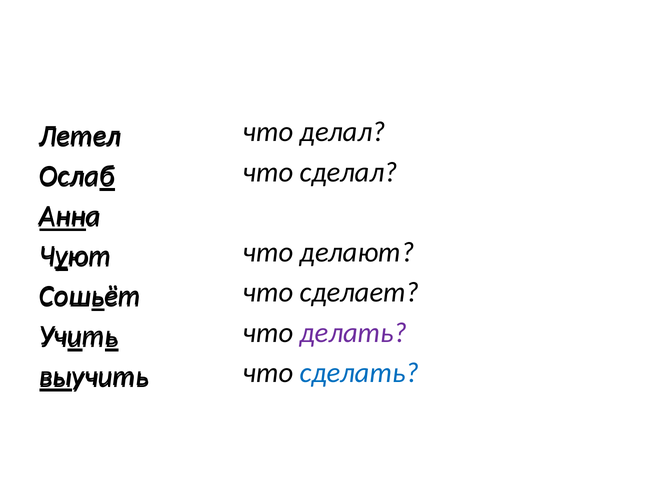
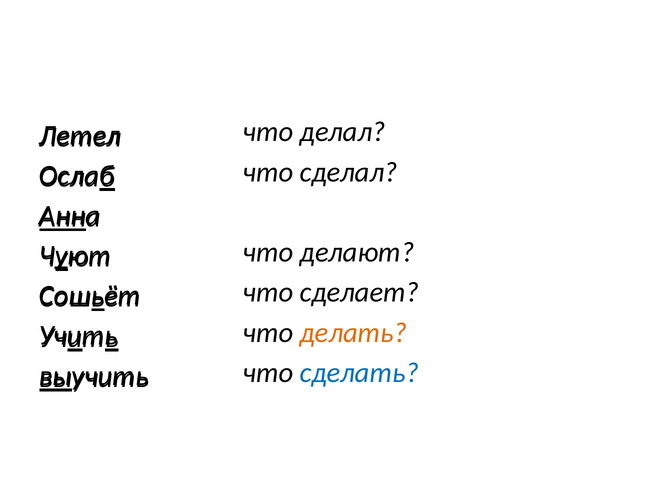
делать colour: purple -> orange (353, 333)
